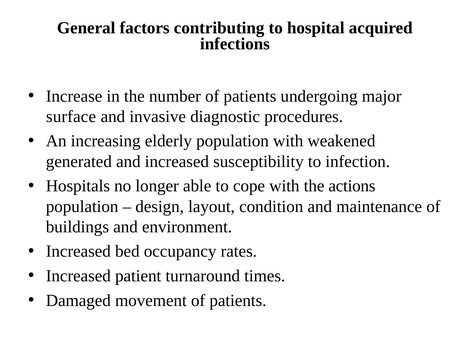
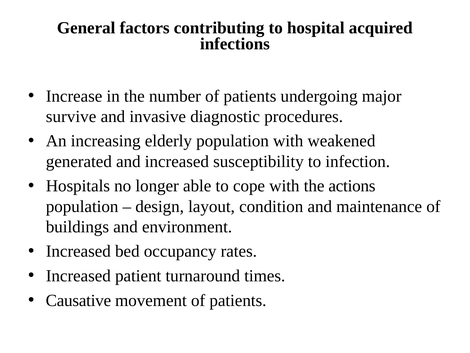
surface: surface -> survive (71, 116)
Damaged: Damaged -> Causative (78, 300)
